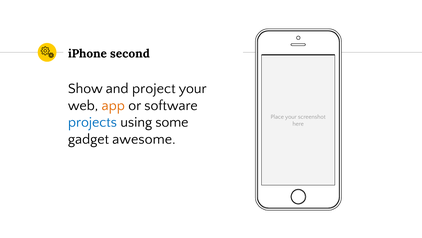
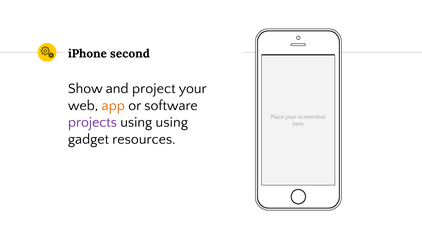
projects colour: blue -> purple (92, 122)
using some: some -> using (172, 122)
awesome: awesome -> resources (144, 139)
